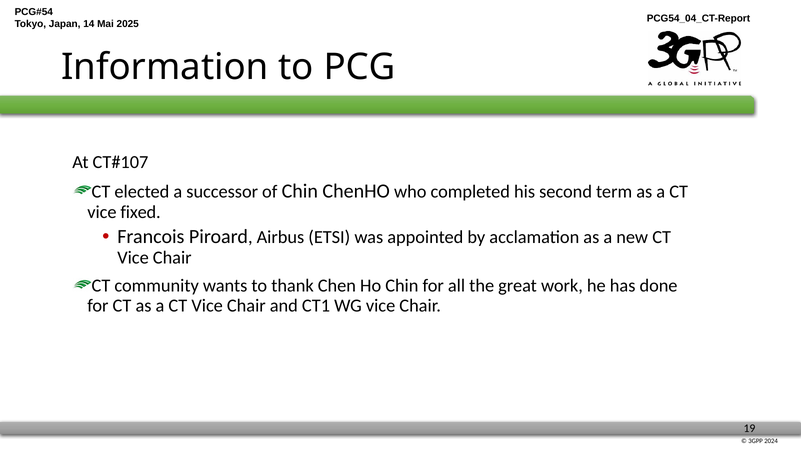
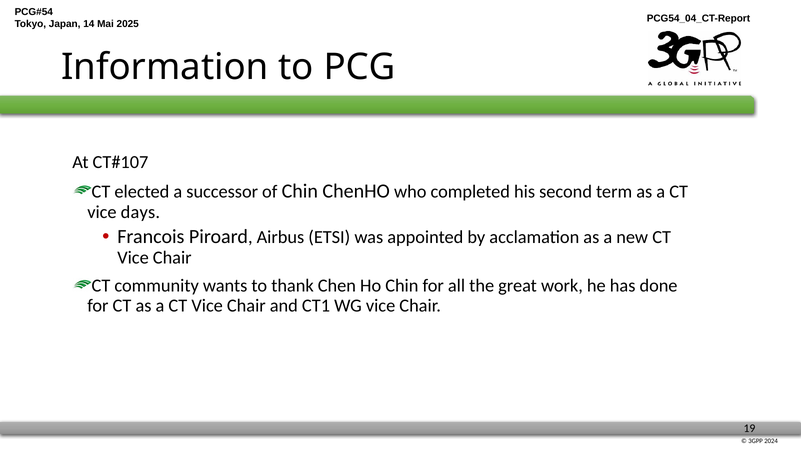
fixed: fixed -> days (140, 212)
